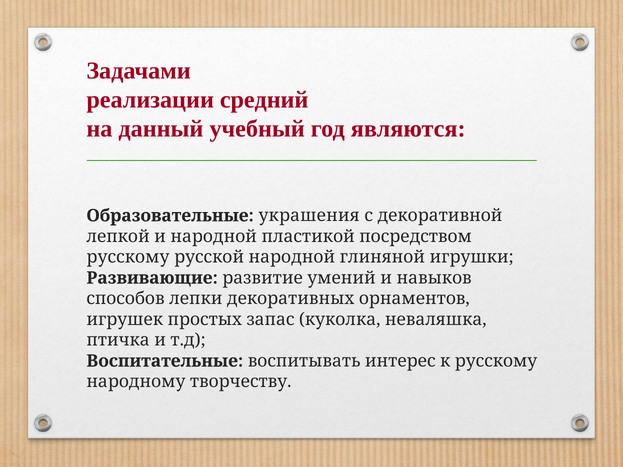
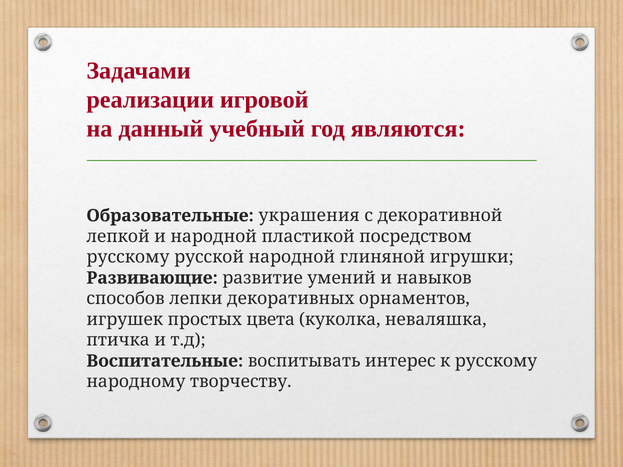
средний: средний -> игровой (264, 100)
запас: запас -> цвета (271, 320)
